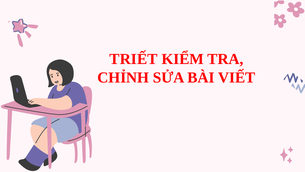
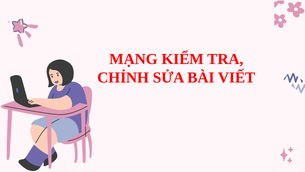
TRIẾT: TRIẾT -> MẠNG (134, 59)
